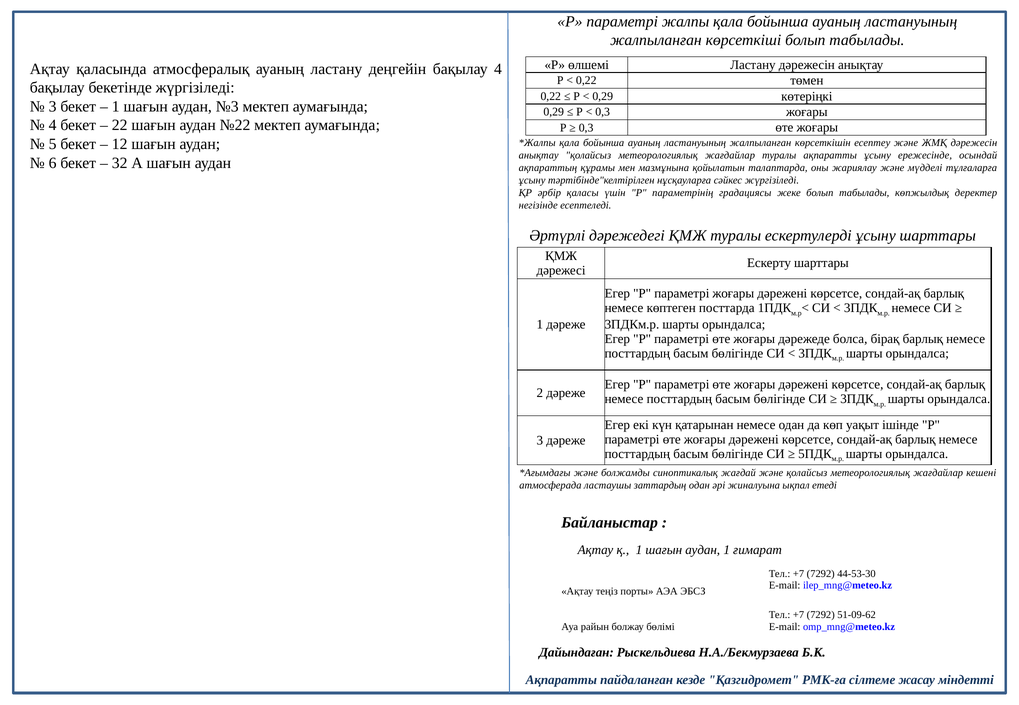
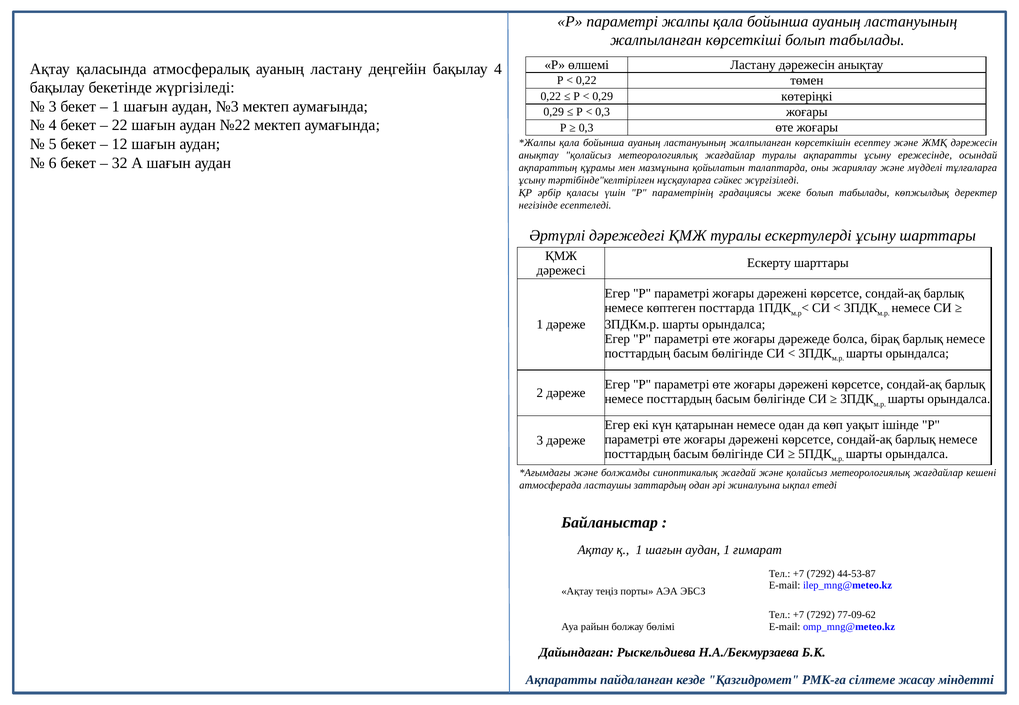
44-53-30: 44-53-30 -> 44-53-87 (857, 574)
51-09-62: 51-09-62 -> 77-09-62 (857, 615)
